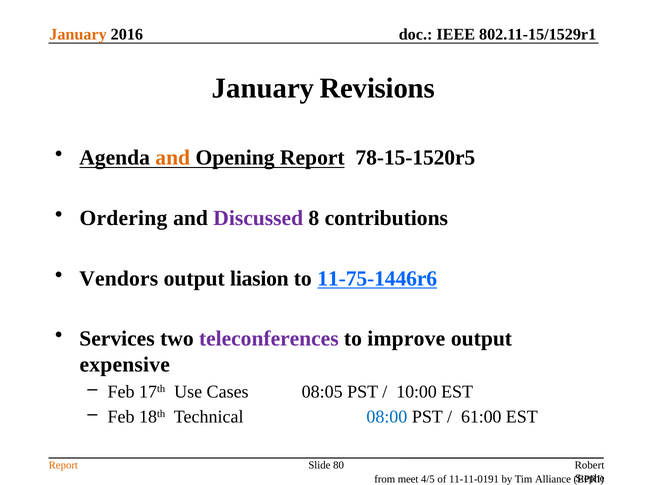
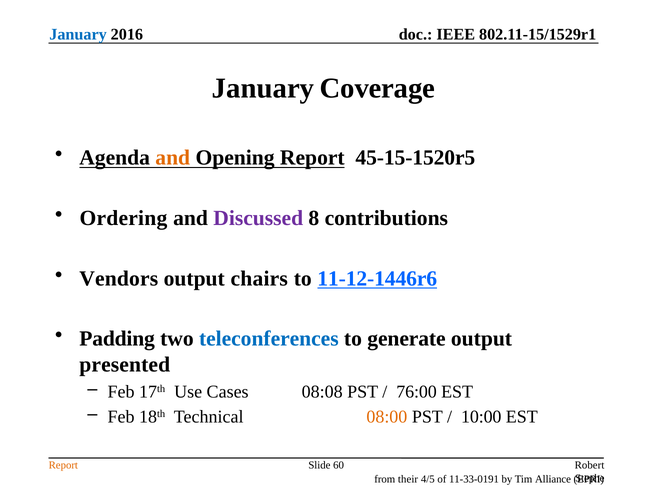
January colour: orange -> blue (78, 35)
Revisions: Revisions -> Coverage (377, 88)
78-15-1520r5: 78-15-1520r5 -> 45-15-1520r5 (415, 158)
liasion: liasion -> chairs (259, 279)
11-75-1446r6: 11-75-1446r6 -> 11-12-1446r6 (377, 279)
Services: Services -> Padding (117, 339)
teleconferences colour: purple -> blue (269, 339)
improve: improve -> generate (406, 339)
expensive: expensive -> presented (125, 365)
08:05: 08:05 -> 08:08 (322, 392)
10:00: 10:00 -> 76:00 (417, 392)
08:00 colour: blue -> orange (387, 417)
61:00: 61:00 -> 10:00 (481, 417)
80: 80 -> 60 (339, 465)
meet: meet -> their (408, 480)
11-11-0191: 11-11-0191 -> 11-33-0191 (474, 480)
